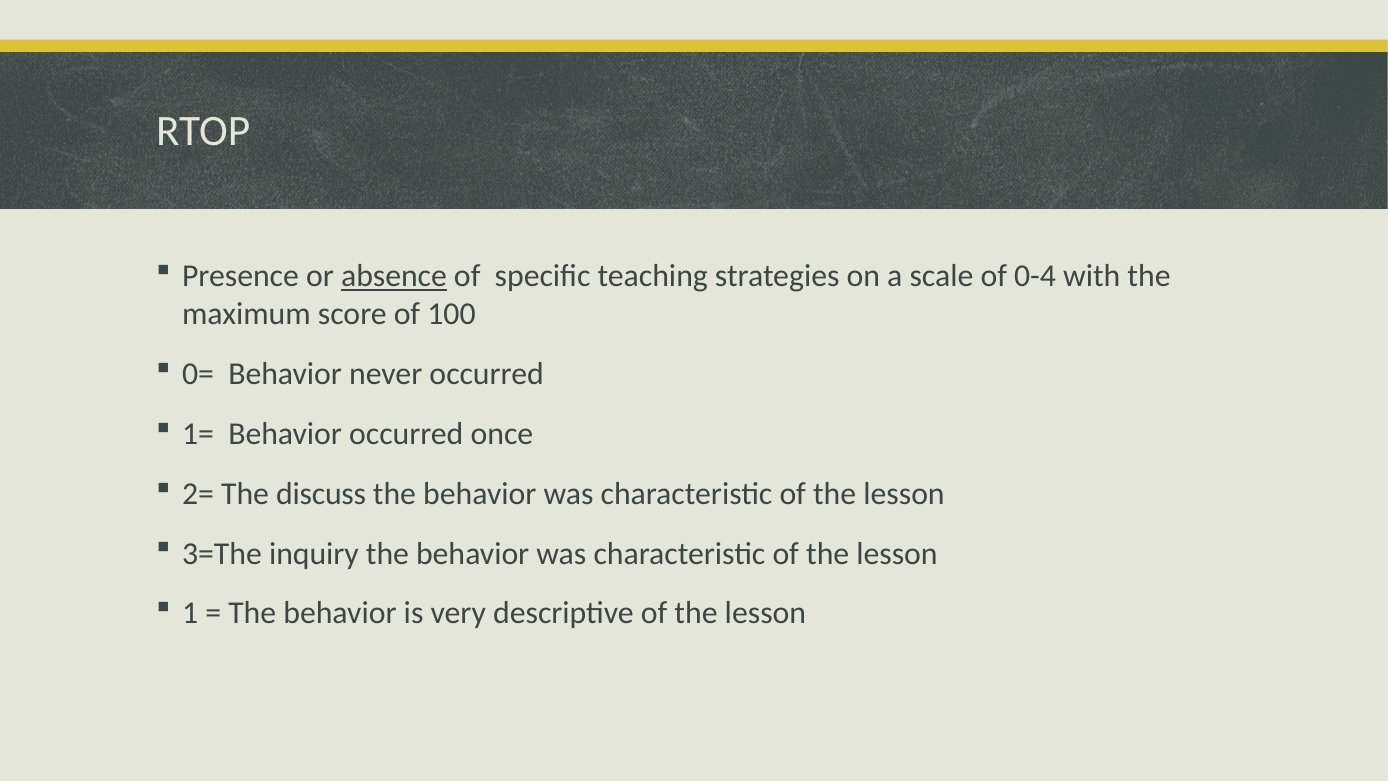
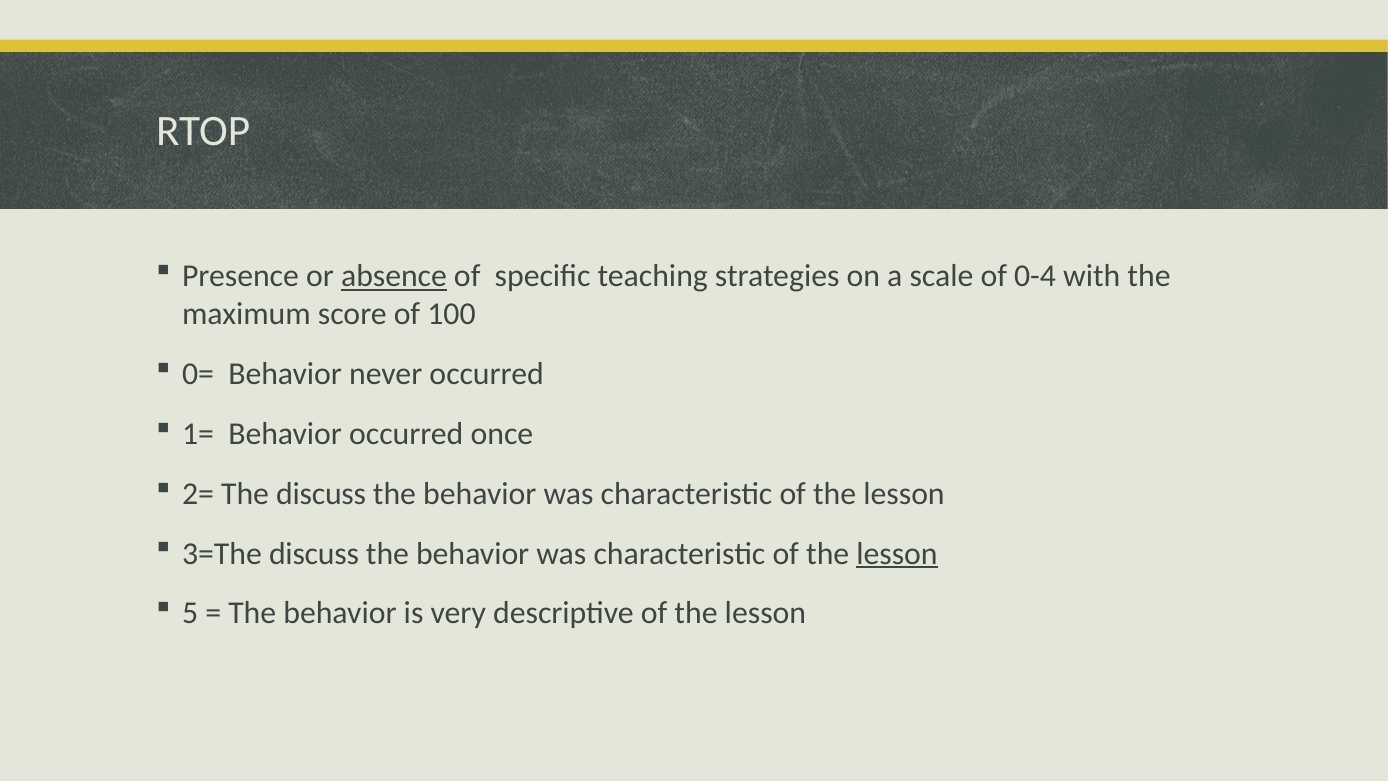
3=The inquiry: inquiry -> discuss (314, 553)
lesson underline: none -> present (897, 553)
1: 1 -> 5 (190, 613)
